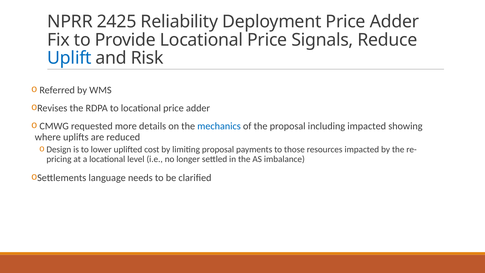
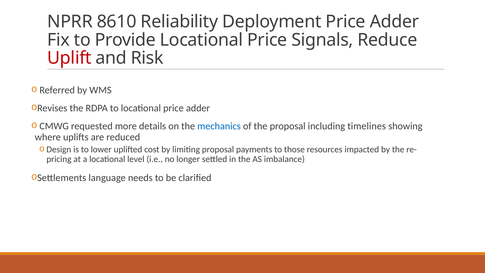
2425: 2425 -> 8610 (117, 22)
Uplift colour: blue -> red (69, 58)
including impacted: impacted -> timelines (367, 126)
